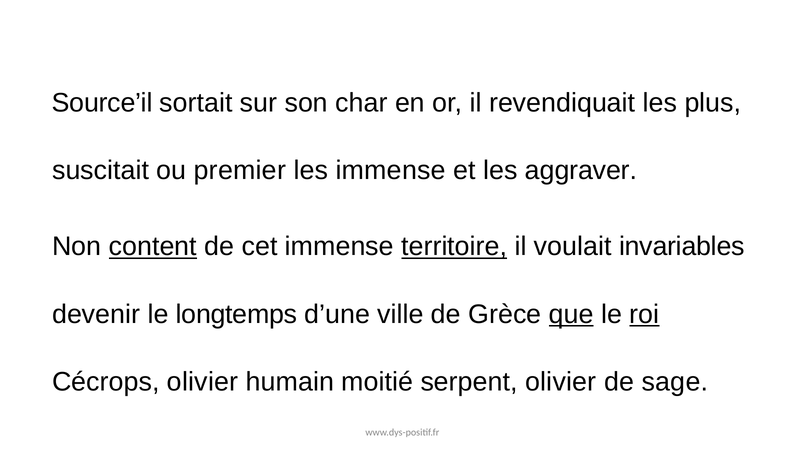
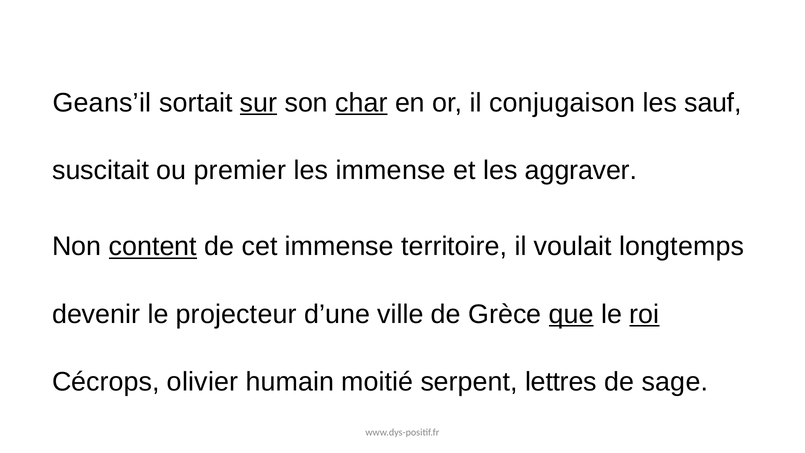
Source’il: Source’il -> Geans’il (102, 103)
sur underline: none -> present (259, 103)
char underline: none -> present (362, 103)
revendiquait: revendiquait -> conjugaison (562, 103)
plus: plus -> sauf (713, 103)
territoire underline: present -> none (454, 246)
invariables: invariables -> longtemps (682, 246)
longtemps: longtemps -> projecteur (236, 314)
serpent olivier: olivier -> lettres (561, 382)
